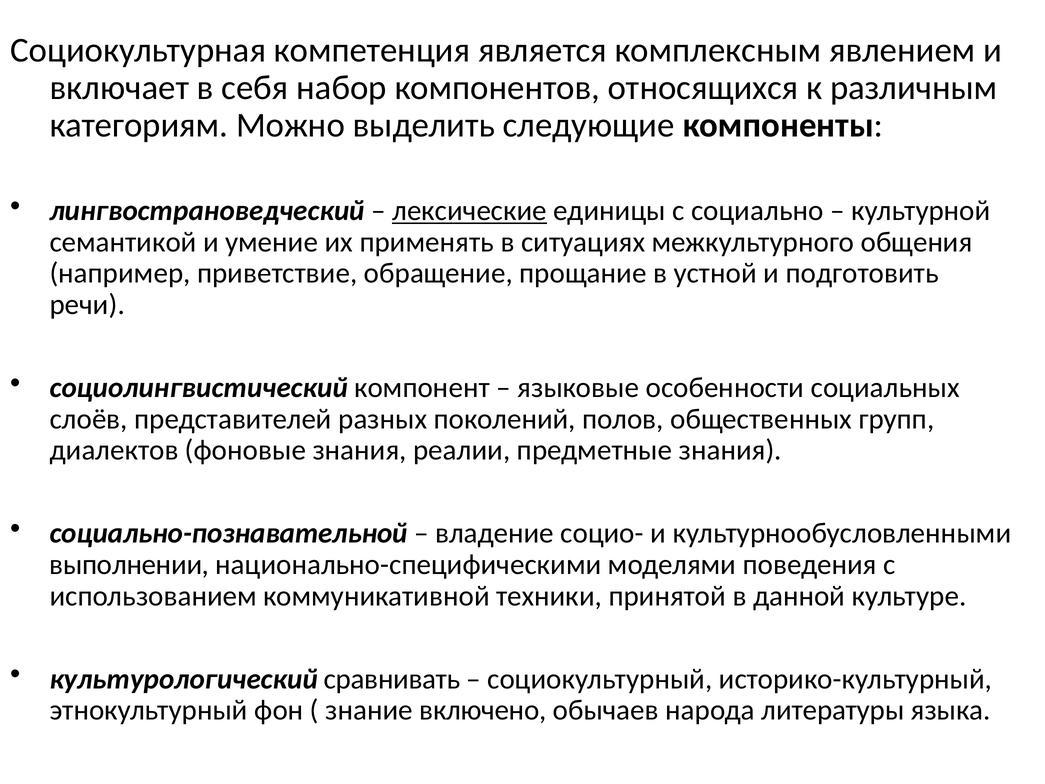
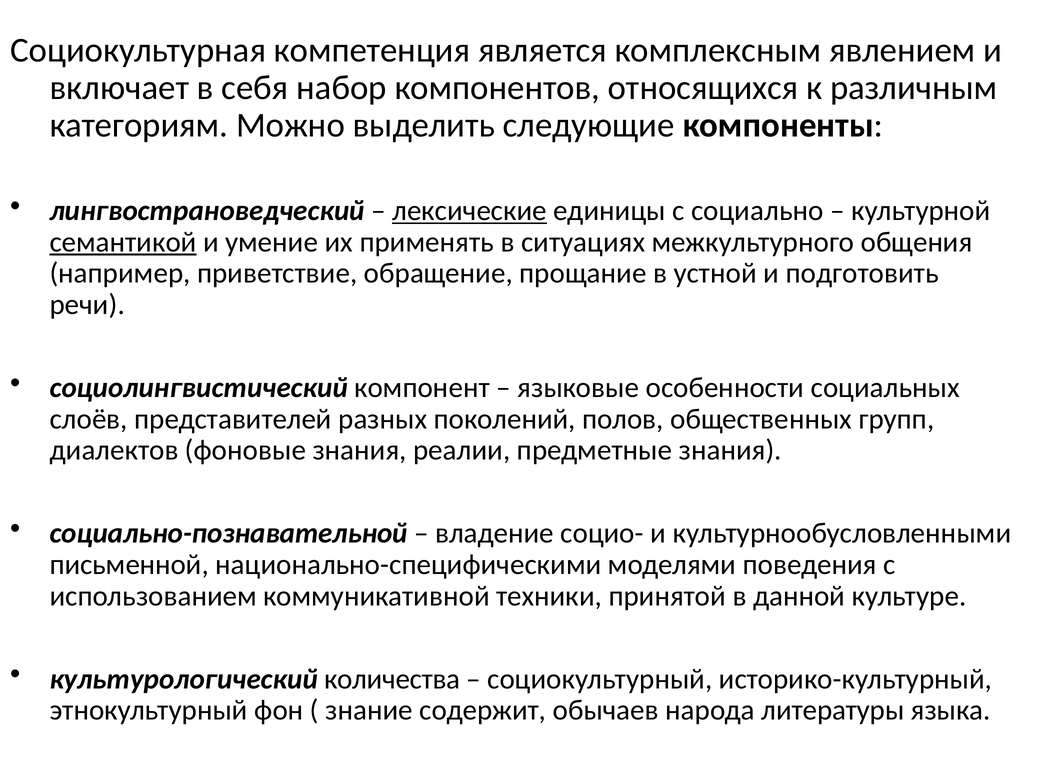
семантикой underline: none -> present (123, 242)
выполнении: выполнении -> письменной (129, 565)
сравнивать: сравнивать -> количества (392, 679)
включено: включено -> содержит (483, 710)
